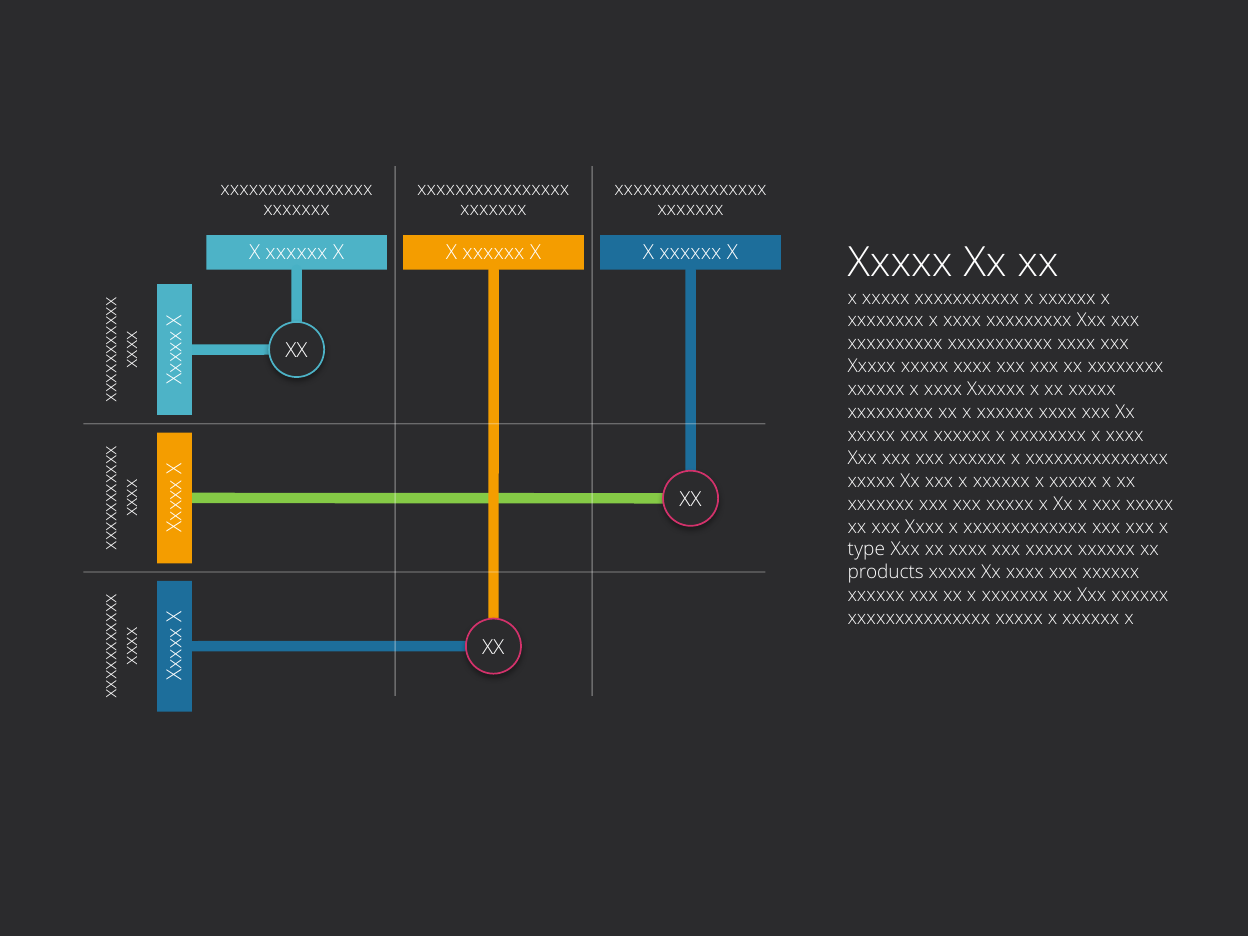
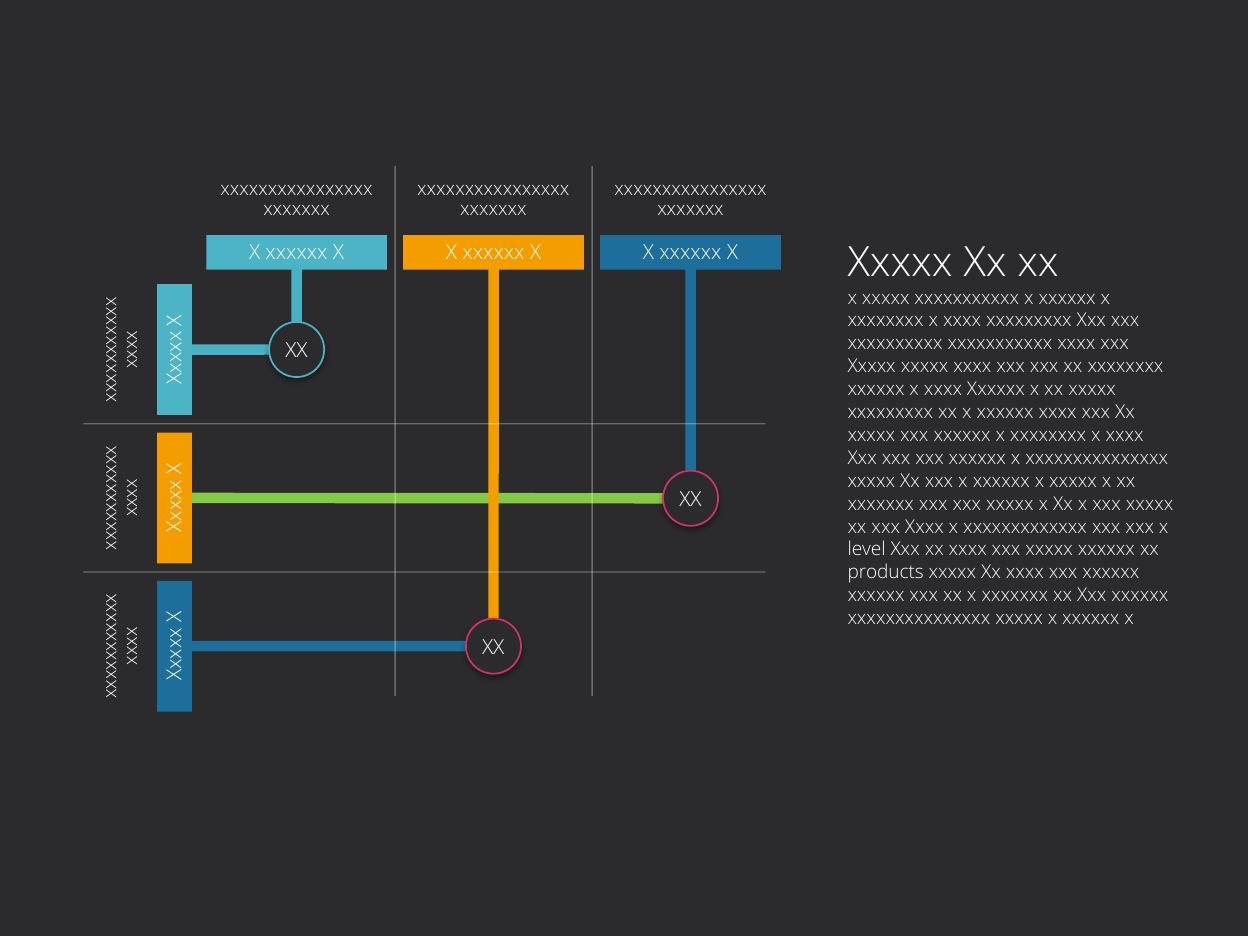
type: type -> level (867, 550)
